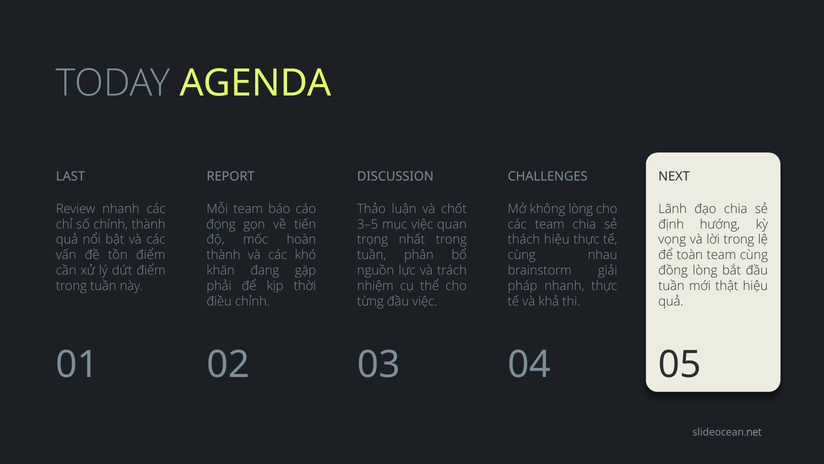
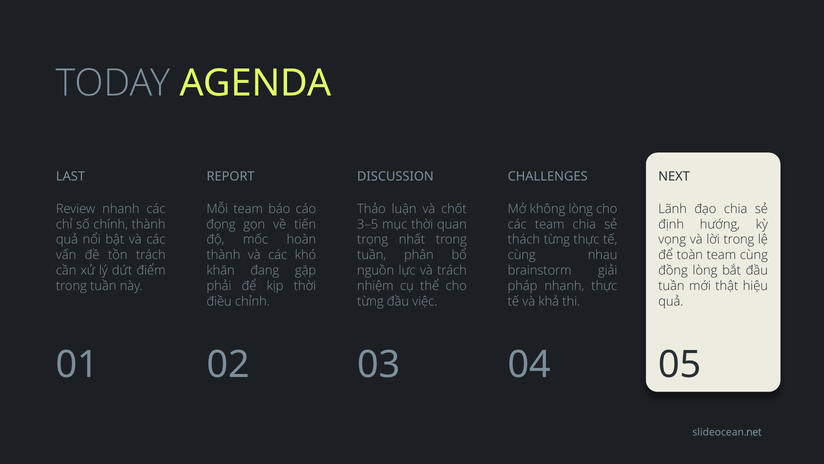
mục việc: việc -> thời (422, 224)
thách hiệu: hiệu -> từng (557, 239)
tồn điểm: điểm -> trách (151, 255)
